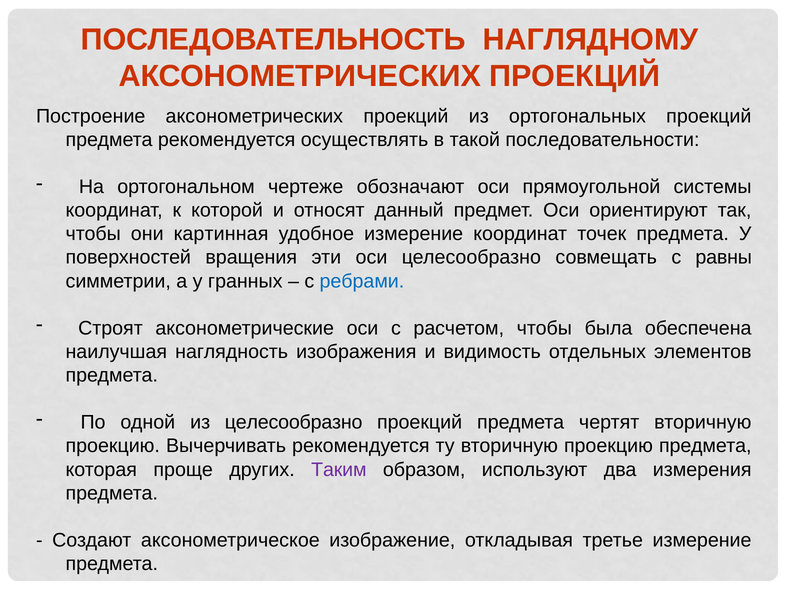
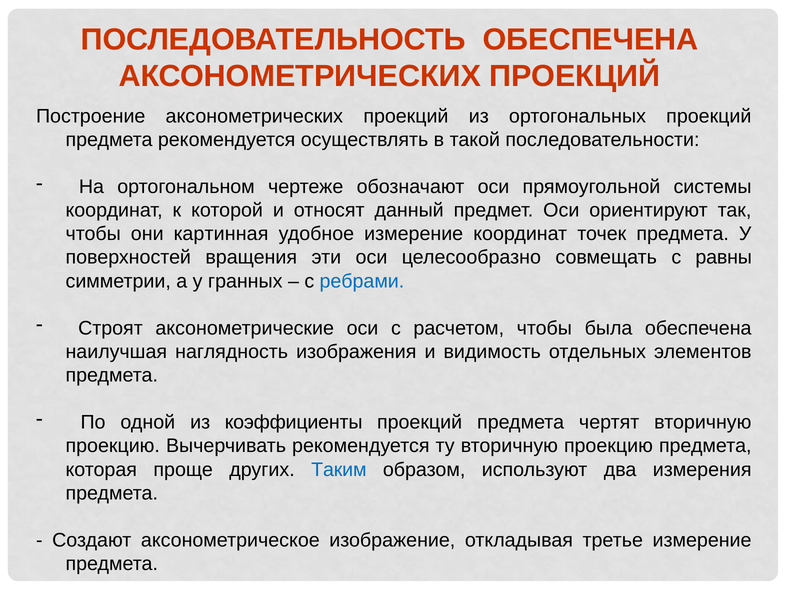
ПОСЛЕДОВАТЕЛЬНОСТЬ НАГЛЯДНОМУ: НАГЛЯДНОМУ -> ОБЕСПЕЧЕНА (591, 40)
из целесообразно: целесообразно -> коэффициенты (294, 423)
Таким colour: purple -> blue (339, 470)
